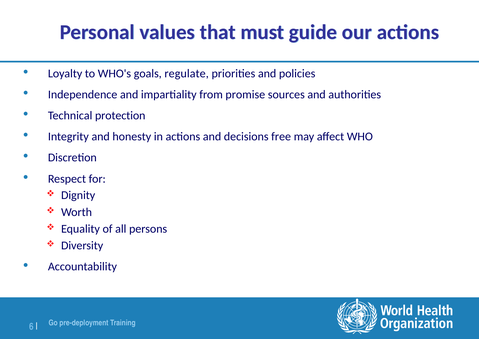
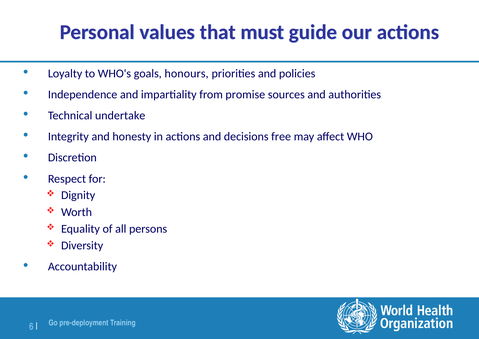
regulate: regulate -> honours (187, 73)
protection: protection -> undertake (120, 115)
